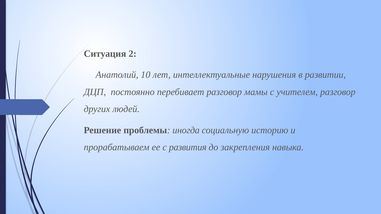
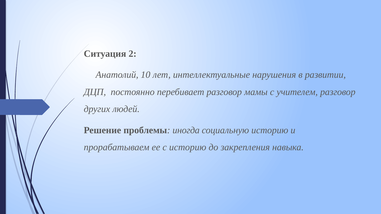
с развития: развития -> историю (188, 147)
